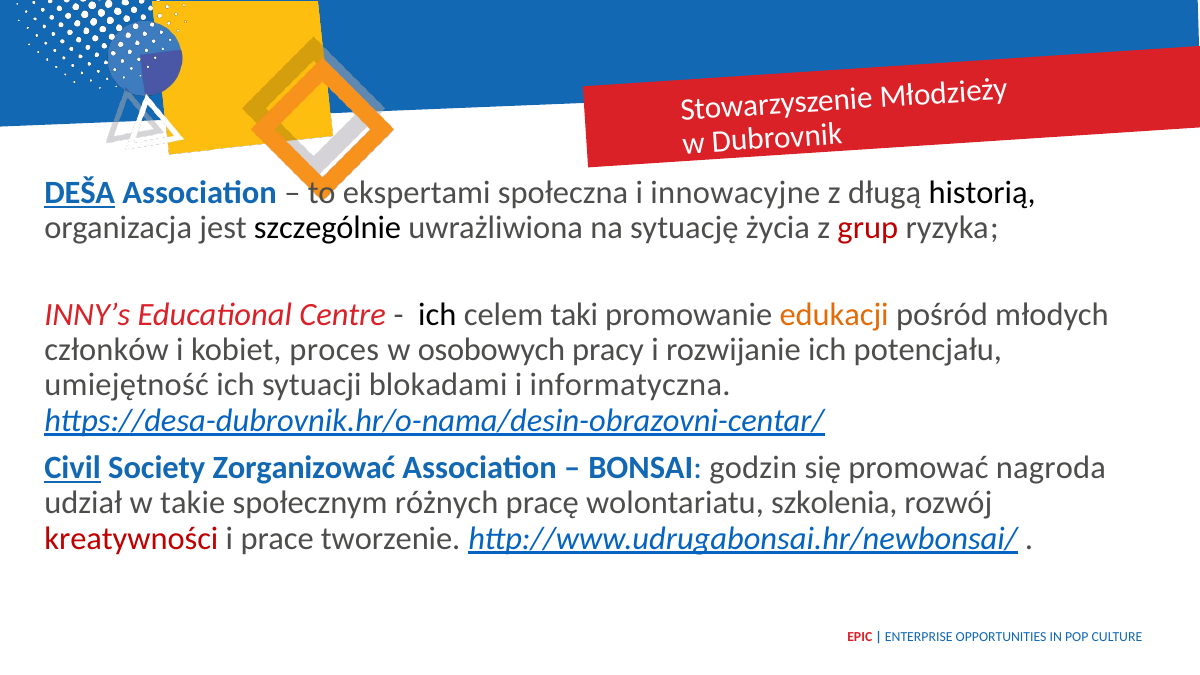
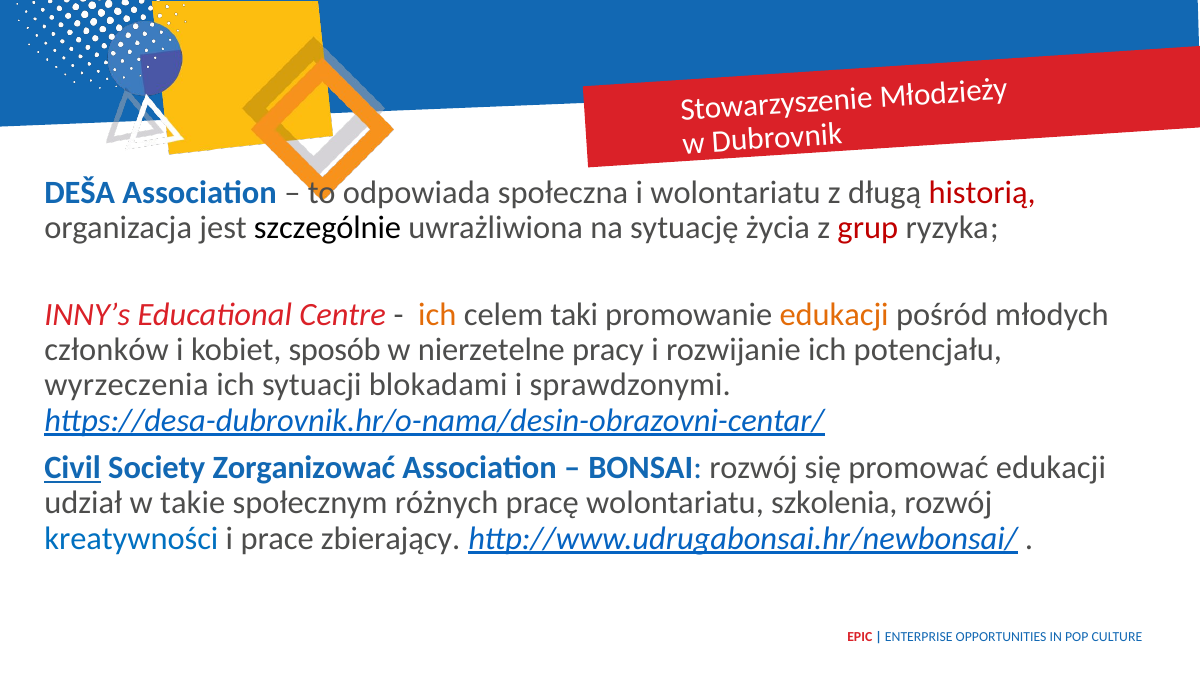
DEŠA underline: present -> none (80, 193)
ekspertami: ekspertami -> odpowiada (417, 193)
i innowacyjne: innowacyjne -> wolontariatu (736, 193)
historią colour: black -> red (982, 193)
ich colour: black -> orange (437, 315)
proces: proces -> sposób (335, 350)
osobowych: osobowych -> nierzetelne (491, 350)
umiejętność: umiejętność -> wyrzeczenia (126, 385)
informatyczna: informatyczna -> sprawdzonymi (630, 385)
BONSAI godzin: godzin -> rozwój (753, 468)
promować nagroda: nagroda -> edukacji (1051, 468)
kreatywności colour: red -> blue (131, 539)
tworzenie: tworzenie -> zbierający (391, 539)
